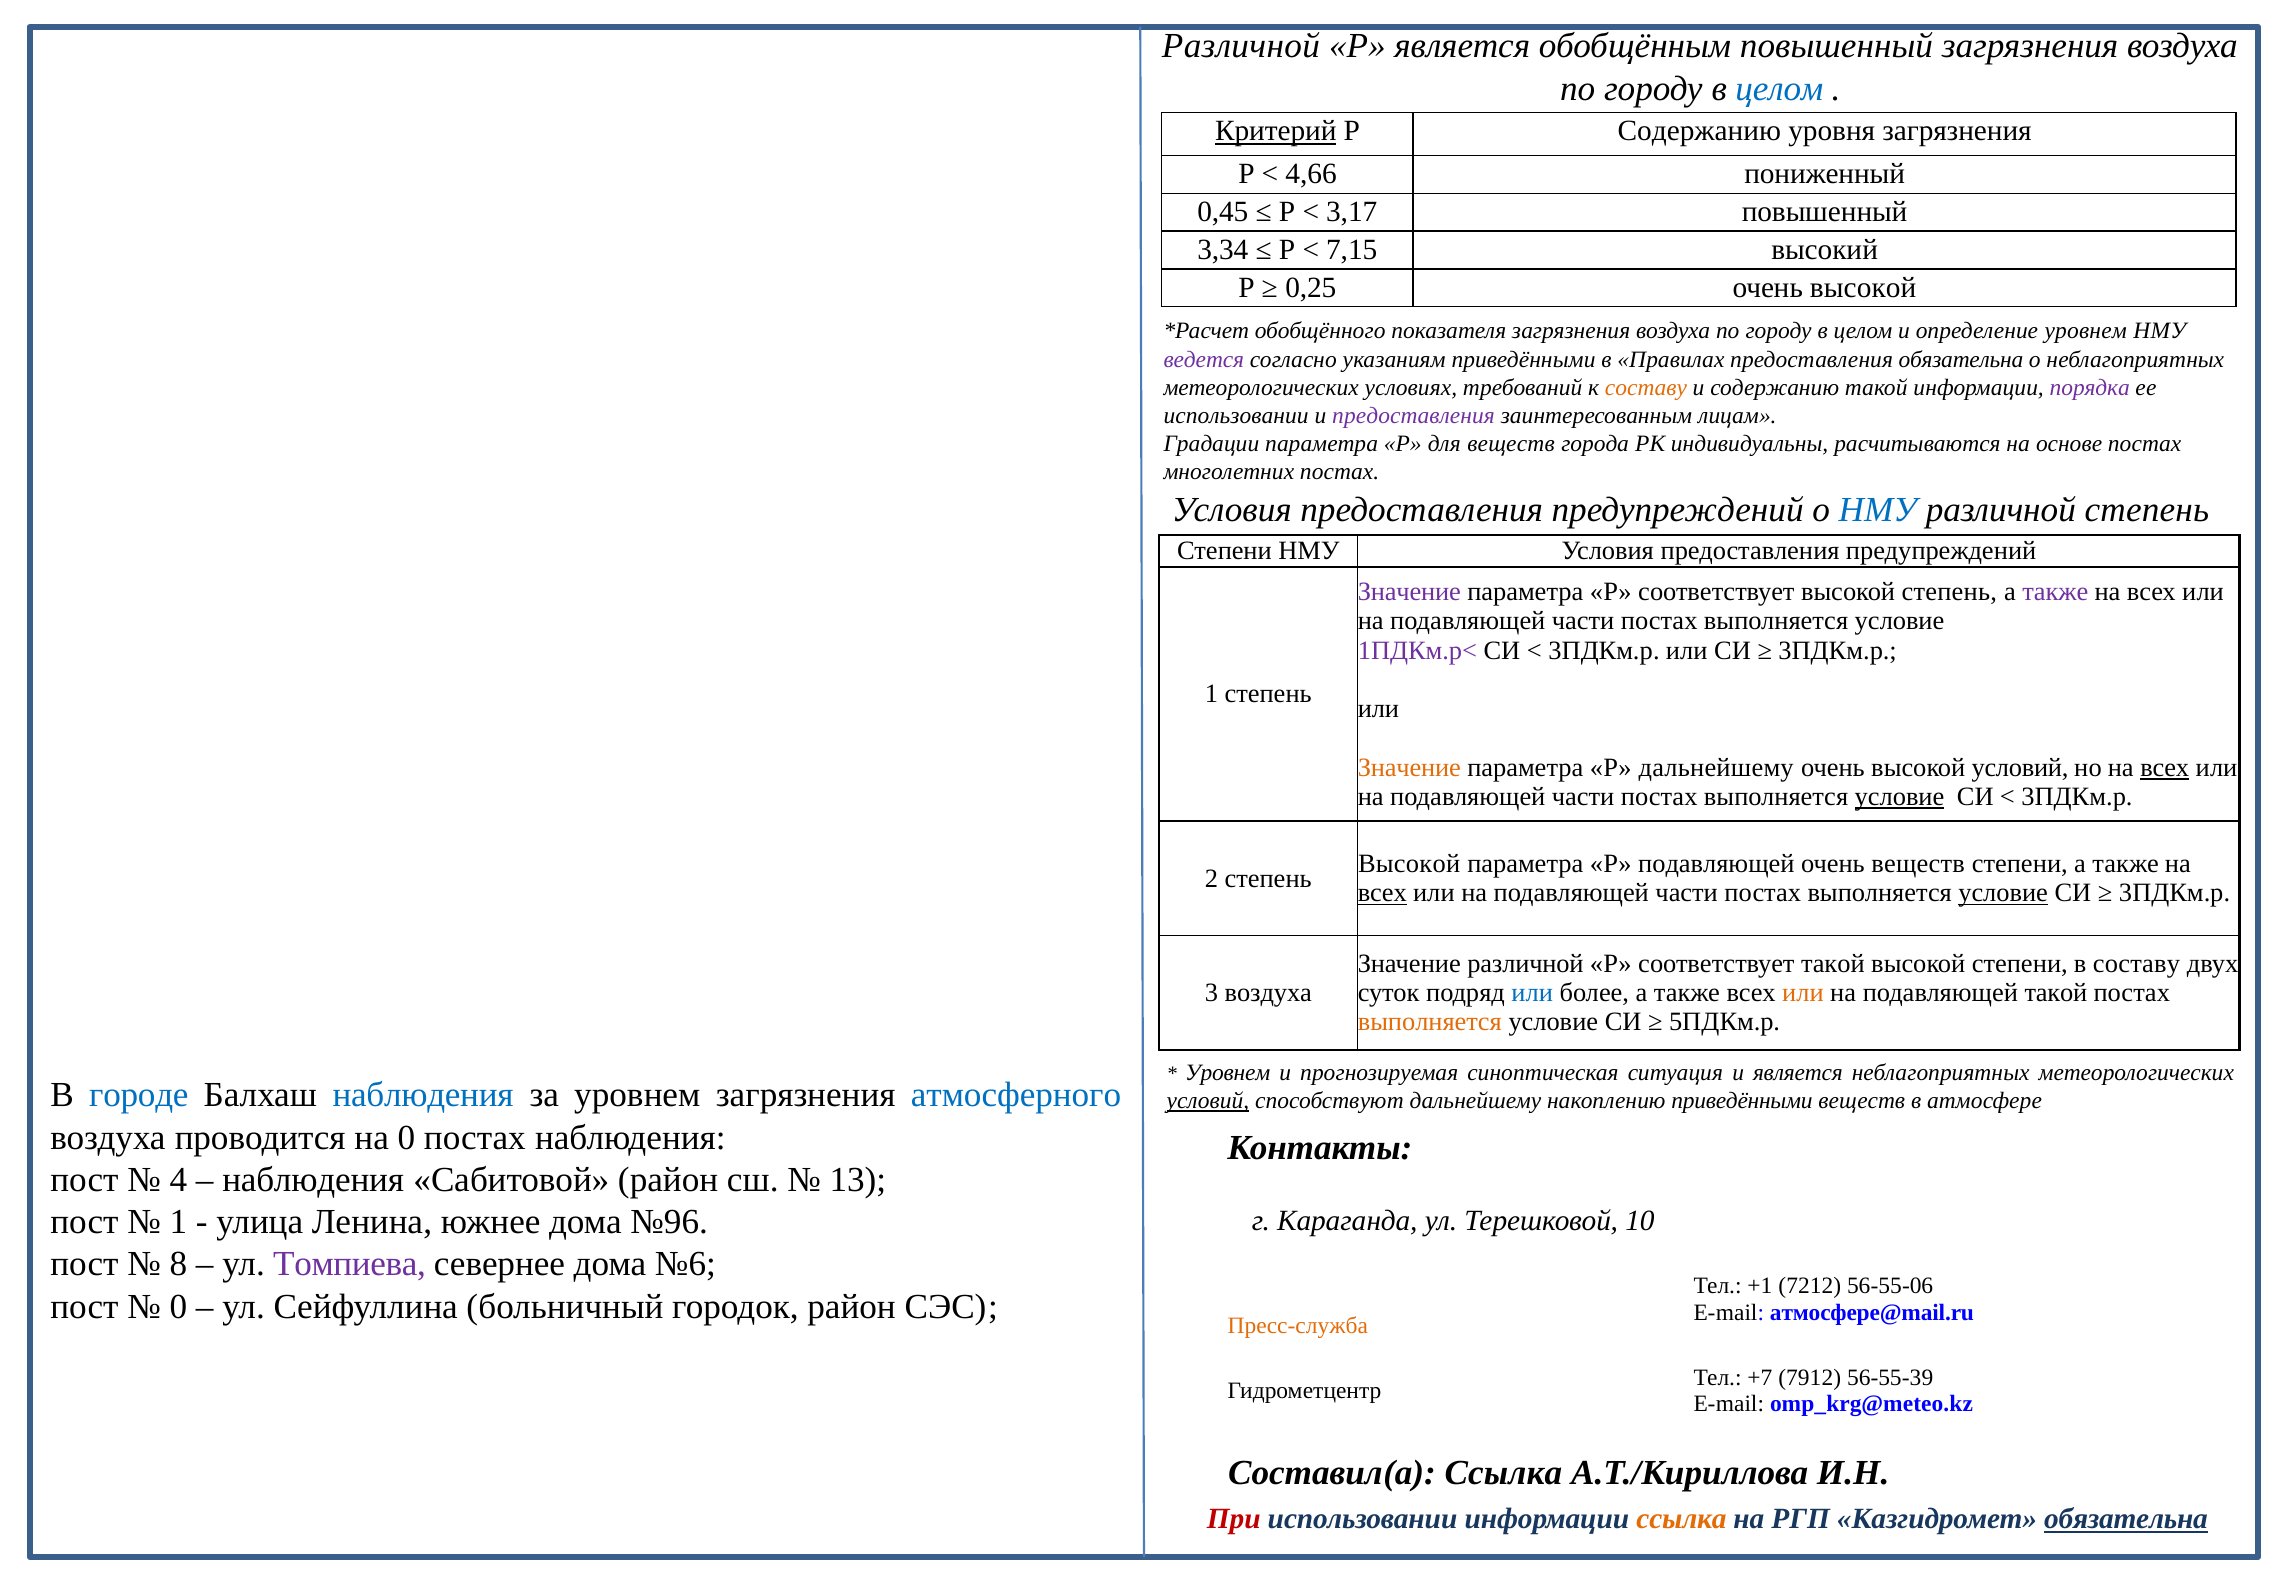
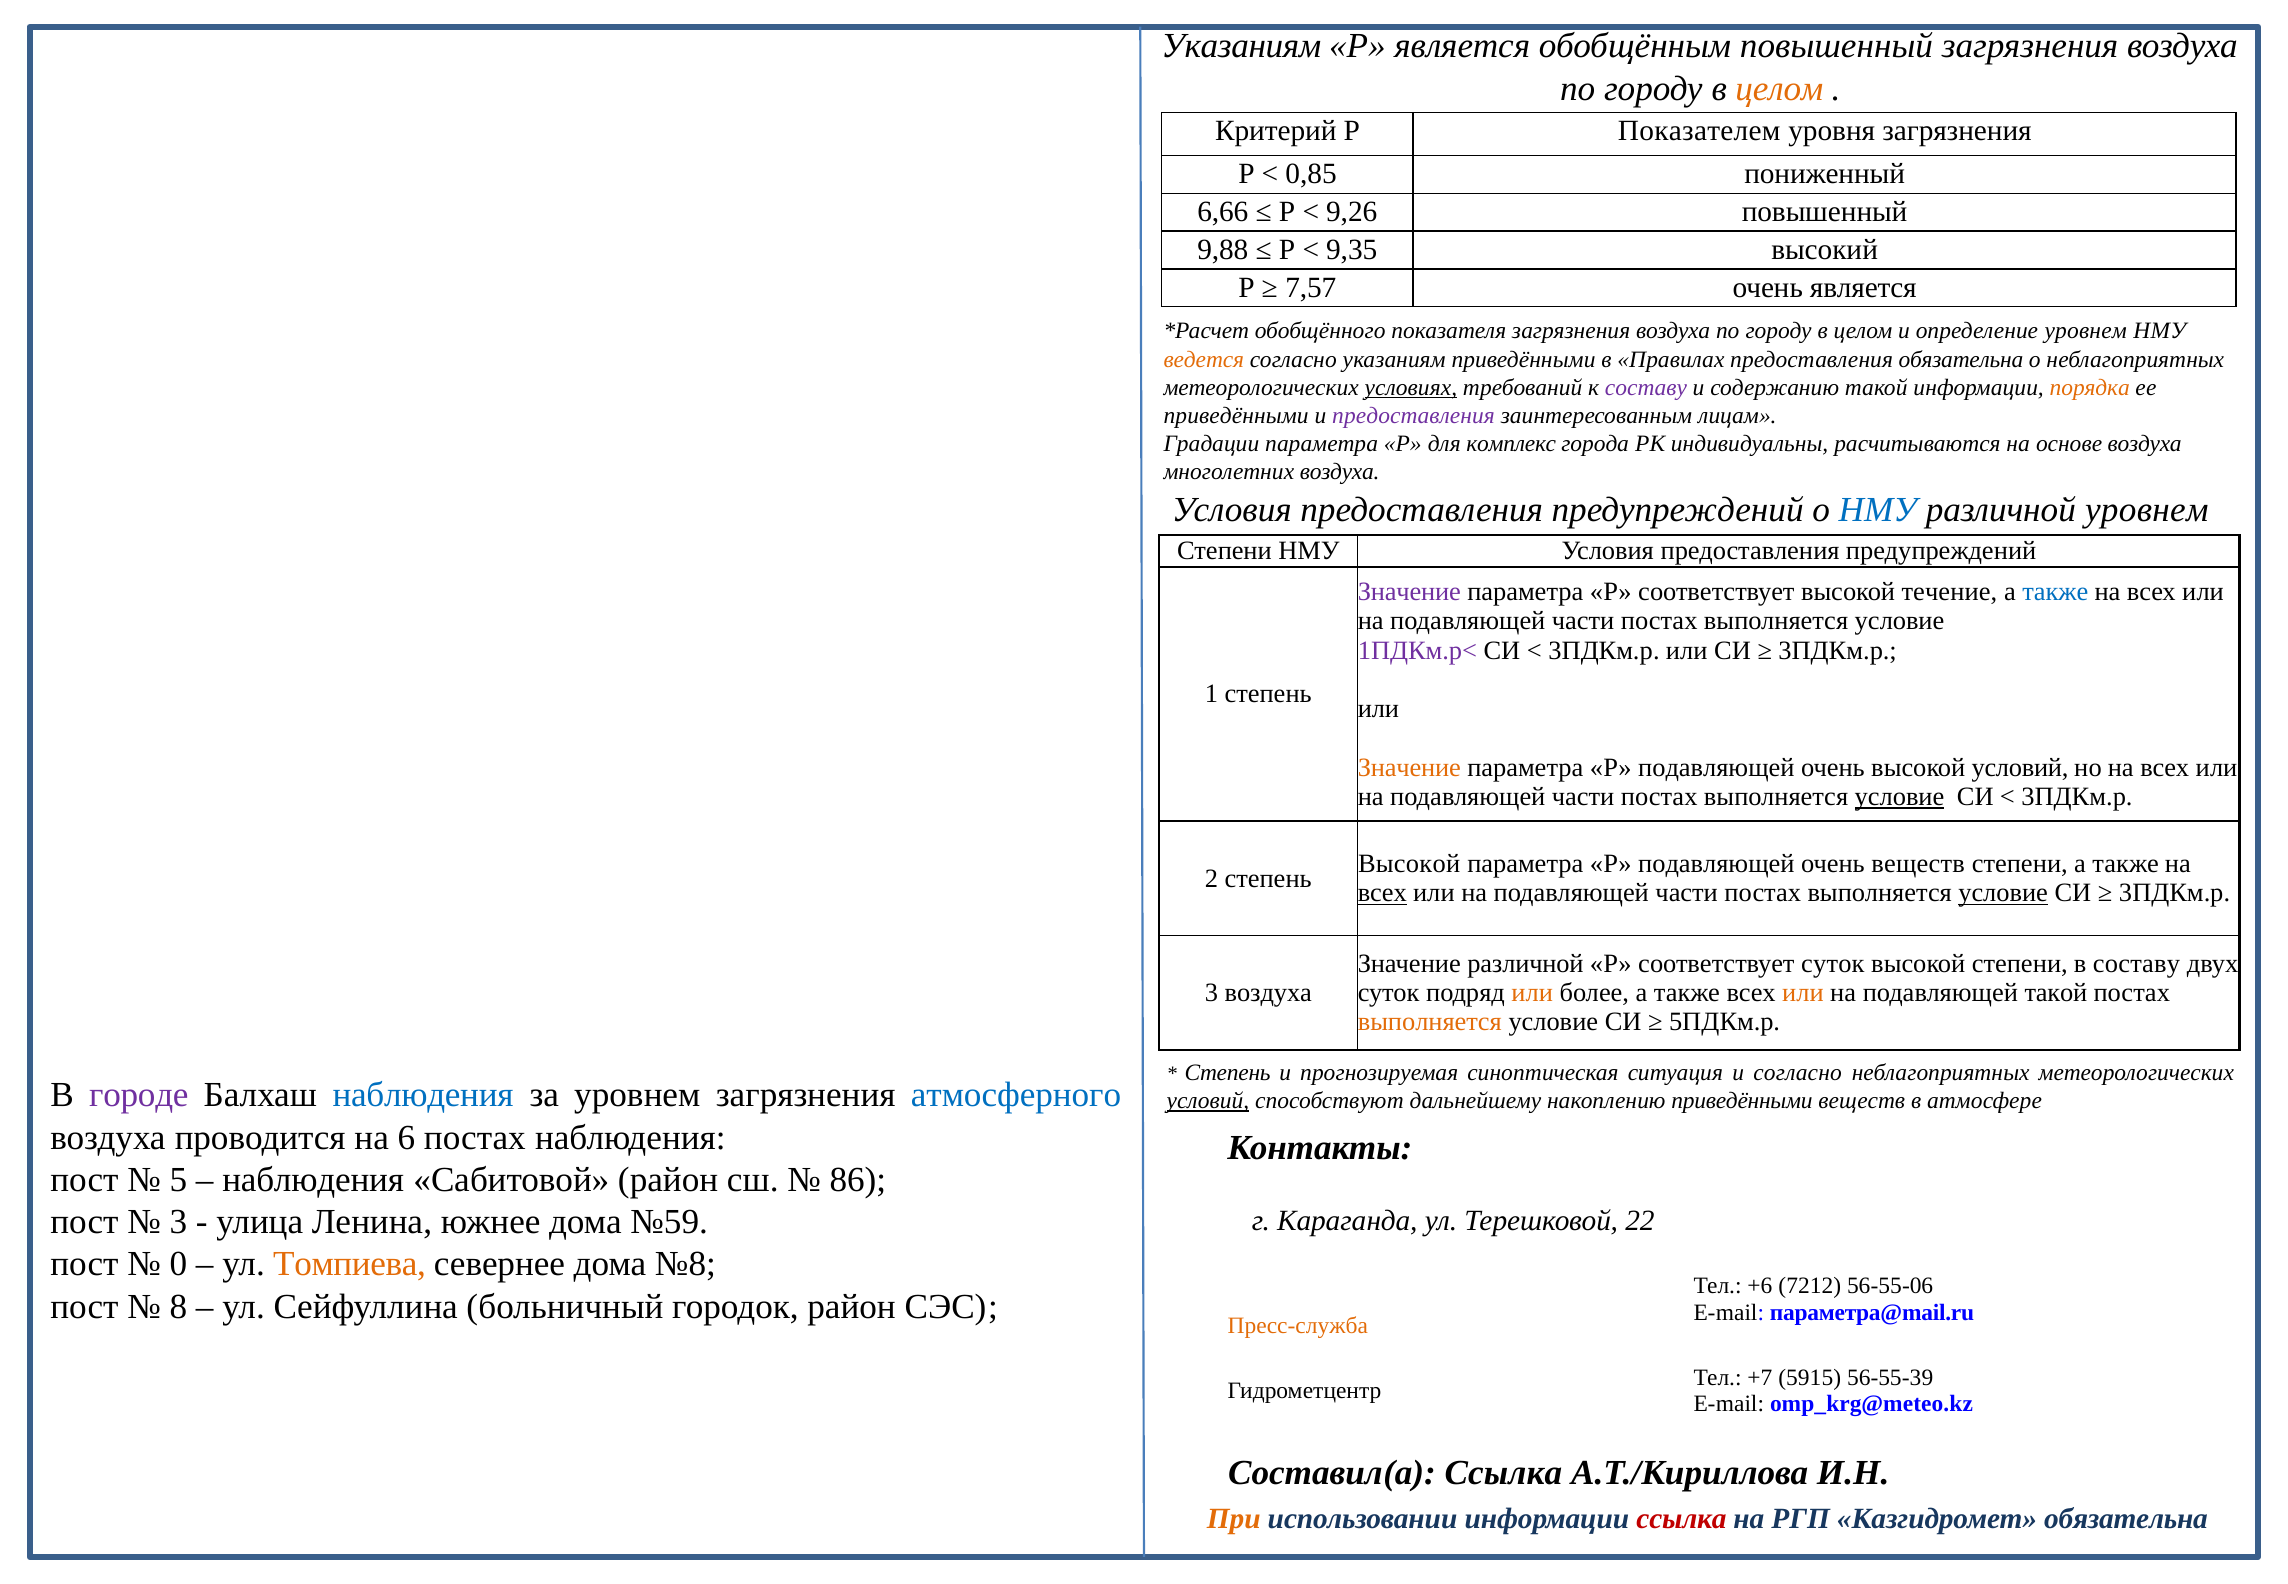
Различной: Различной -> Указаниям (1241, 46)
целом colour: blue -> orange (1779, 89)
Критерий underline: present -> none (1276, 131)
Р Содержанию: Содержанию -> Показателем (1699, 131)
4,66: 4,66 -> 0,85 (1311, 174)
0,45: 0,45 -> 6,66 (1223, 212)
3,17: 3,17 -> 9,26 (1352, 212)
3,34: 3,34 -> 9,88 (1223, 250)
7,15: 7,15 -> 9,35 (1352, 250)
0,25: 0,25 -> 7,57 (1311, 287)
высокой: высокой -> является (1863, 287)
ведется colour: purple -> orange (1204, 359)
условиях underline: none -> present (1411, 387)
составу colour: orange -> purple (1646, 387)
порядка colour: purple -> orange (2090, 387)
использовании: использовании -> приведёнными (1236, 415)
для веществ: веществ -> комплекс (1511, 444)
основе постах: постах -> воздуха (2145, 444)
многолетних постах: постах -> воздуха (1340, 472)
различной степень: степень -> уровнем (2147, 510)
высокой степень: степень -> течение (1949, 592)
также colour: purple -> blue (2055, 592)
дальнейшему: дальнейшему -> подавляющей (1716, 767)
всех underline: present -> none (2165, 767)
соответствует такой: такой -> суток (1833, 964)
или colour: blue -> orange (1532, 993)
Уровнем: Уровнем -> Степень (1228, 1073)
и является: является -> согласно (1798, 1073)
городе colour: blue -> purple (139, 1095)
на 0: 0 -> 6 (406, 1138)
4: 4 -> 5 (178, 1180)
13: 13 -> 86 (858, 1180)
1: 1 -> 3 (178, 1222)
№96: №96 -> №59 (669, 1222)
10: 10 -> 22 (1640, 1221)
8: 8 -> 0 (178, 1264)
Томпиева colour: purple -> orange (350, 1264)
№6: №6 -> №8 (685, 1264)
+1: +1 -> +6 (1760, 1286)
0: 0 -> 8 (178, 1306)
атмосфере@mail.ru: атмосфере@mail.ru -> параметра@mail.ru (1872, 1312)
7912: 7912 -> 5915 (1810, 1378)
При colour: red -> orange (1234, 1519)
ссылка colour: orange -> red (1682, 1519)
обязательна underline: present -> none (2126, 1519)
